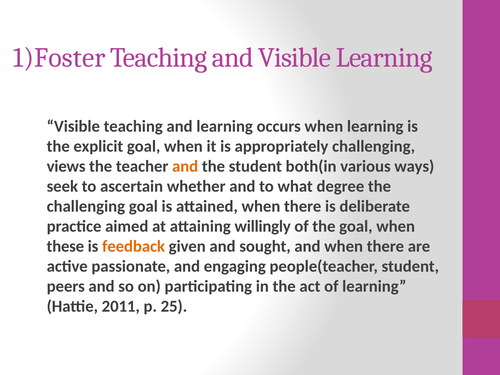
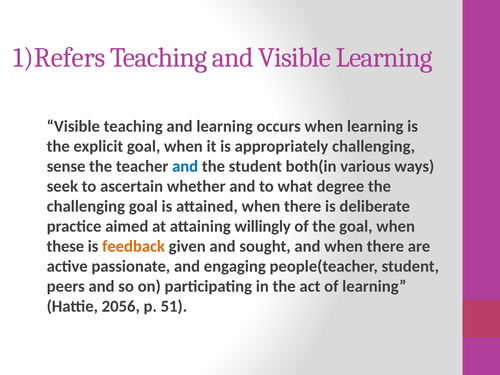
1)Foster: 1)Foster -> 1)Refers (59, 58)
views: views -> sense (66, 166)
and colour: orange -> blue (185, 166)
2011: 2011 -> 2056 (121, 306)
25: 25 -> 51 (174, 306)
